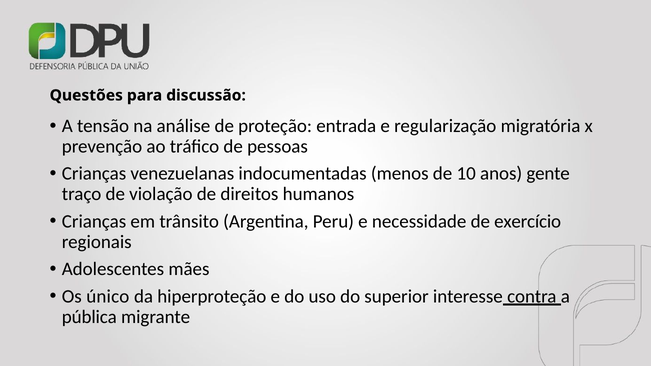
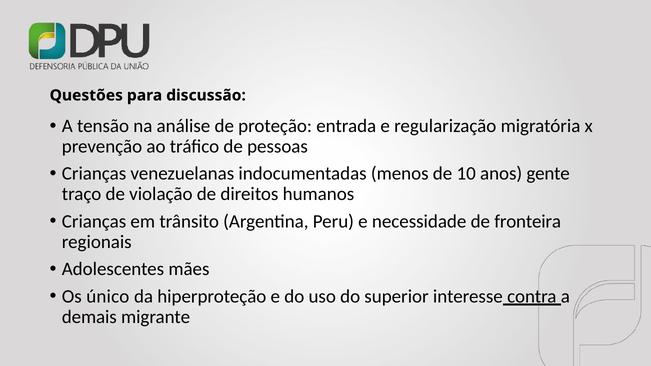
exercício: exercício -> fronteira (528, 221)
pública: pública -> demais (89, 317)
